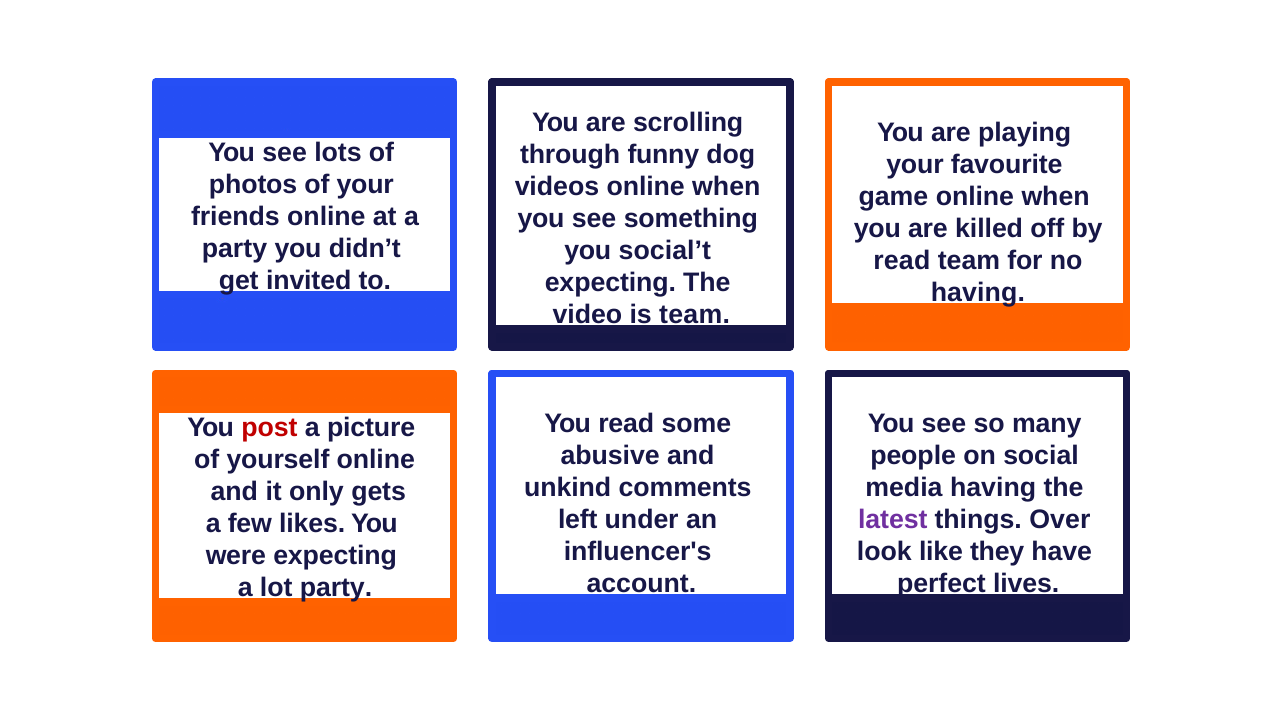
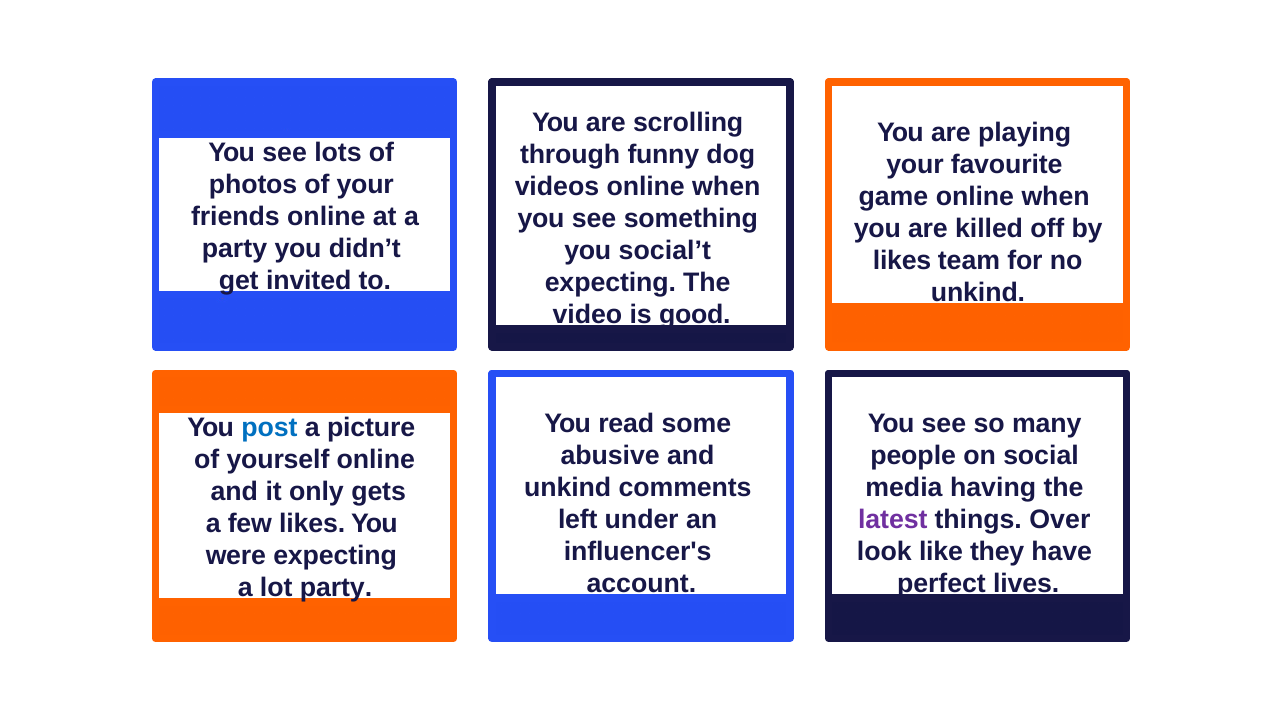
read: read -> likes (902, 261)
having: having -> unkind (978, 293)
is team: team -> good (695, 315)
post colour: red -> blue (269, 428)
